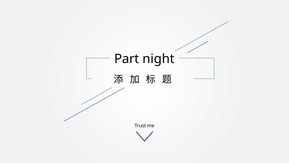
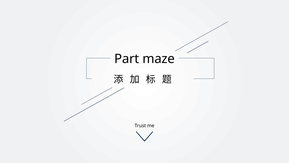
night: night -> maze (159, 59)
